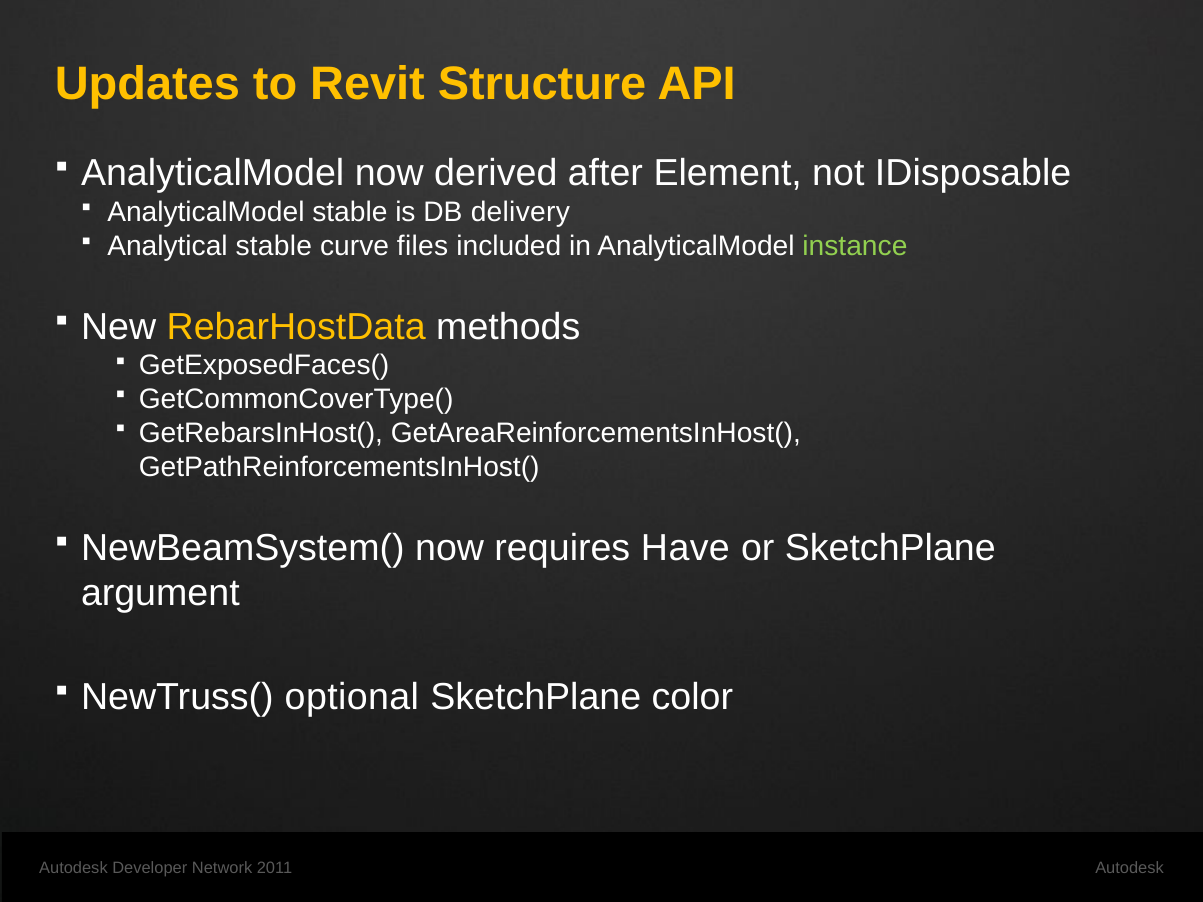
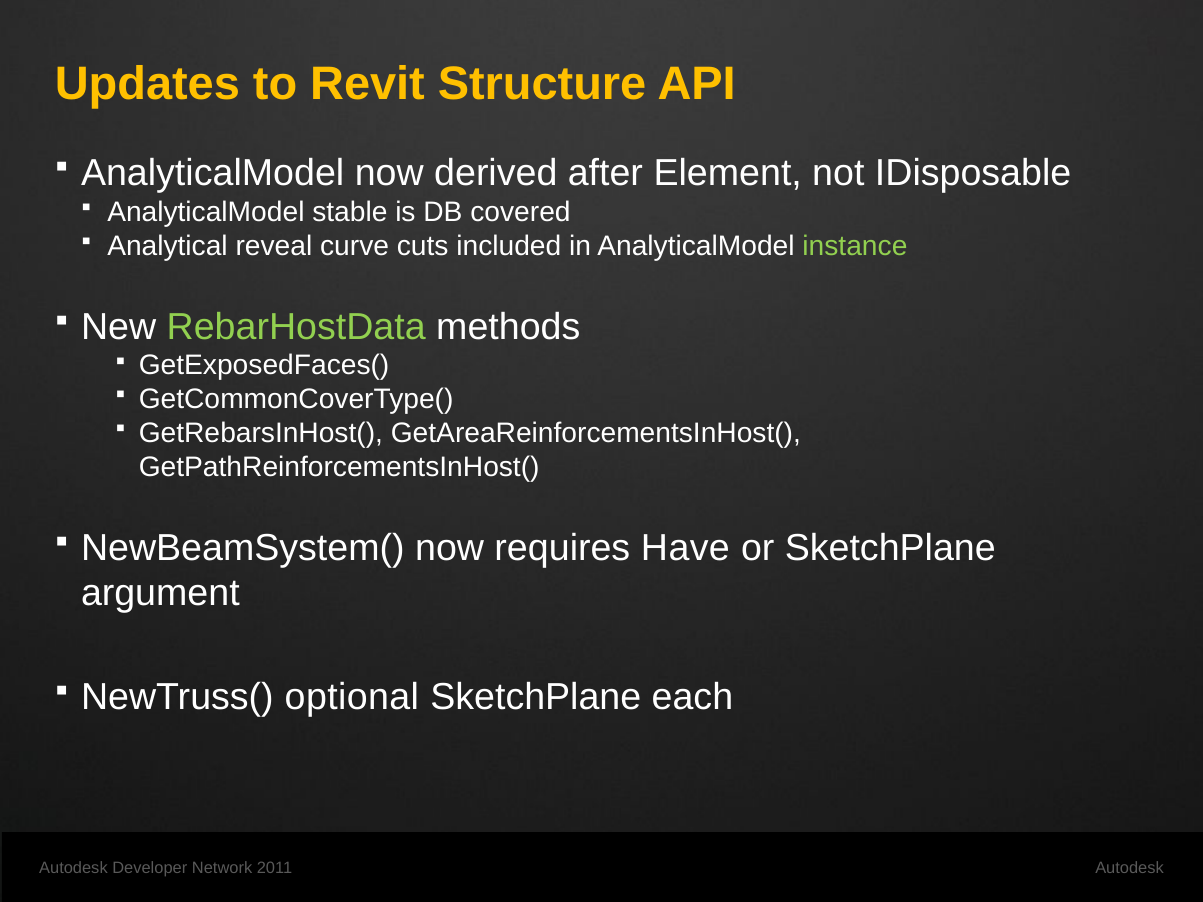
delivery: delivery -> covered (520, 212)
Analytical stable: stable -> reveal (274, 246)
files: files -> cuts (423, 246)
RebarHostData colour: yellow -> light green (296, 327)
color: color -> each (692, 698)
